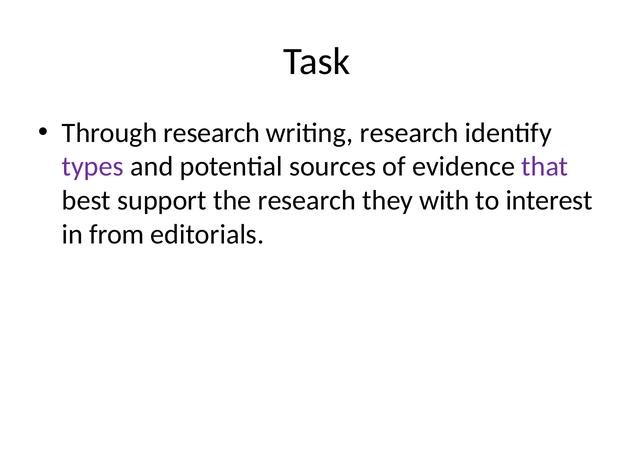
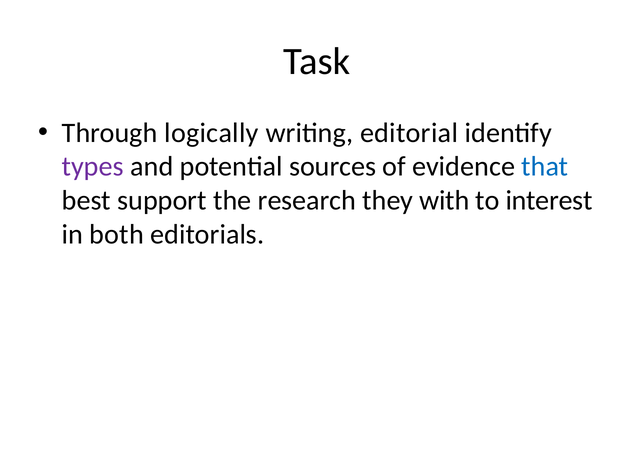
Through research: research -> logically (211, 133)
writing research: research -> editorial (409, 133)
that colour: purple -> blue (545, 167)
from: from -> both (117, 234)
